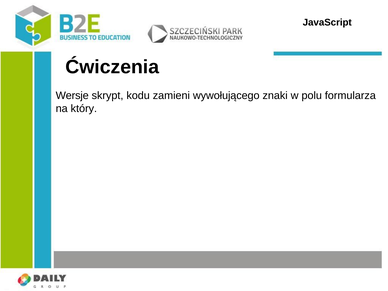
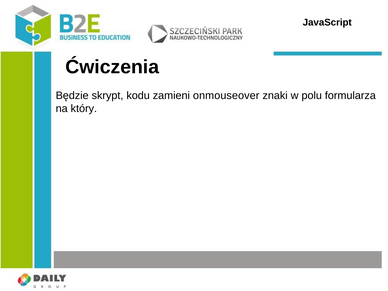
Wersje: Wersje -> Będzie (72, 96)
wywołującego: wywołującego -> onmouseover (226, 96)
